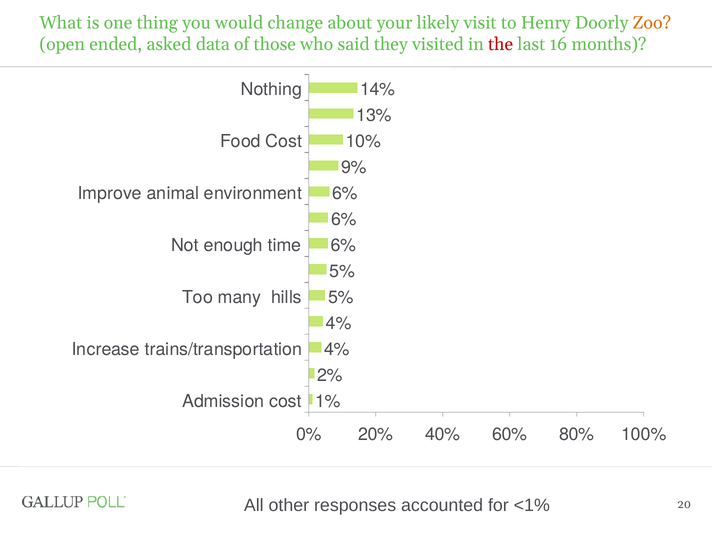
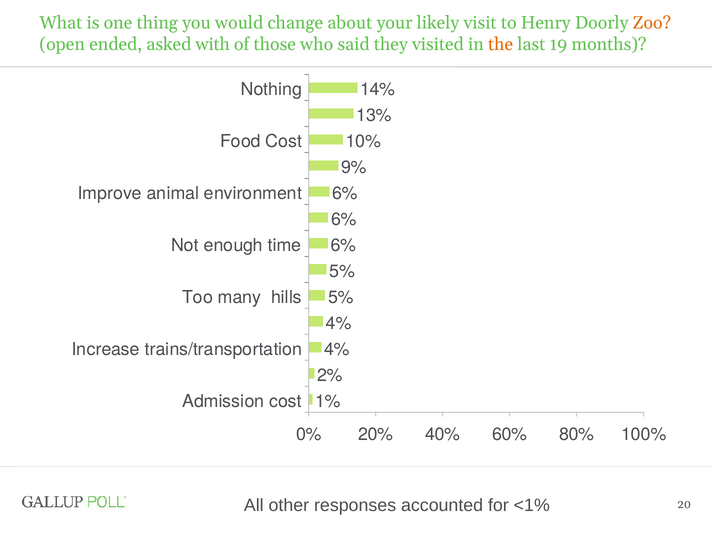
data: data -> with (213, 44)
the colour: red -> orange (501, 44)
16: 16 -> 19 (558, 44)
